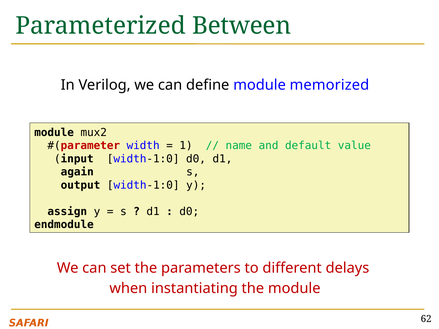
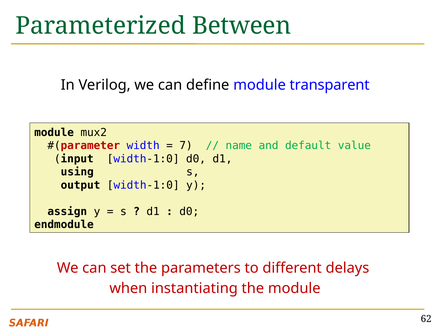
memorized: memorized -> transparent (330, 85)
1: 1 -> 7 (186, 146)
again: again -> using (77, 172)
